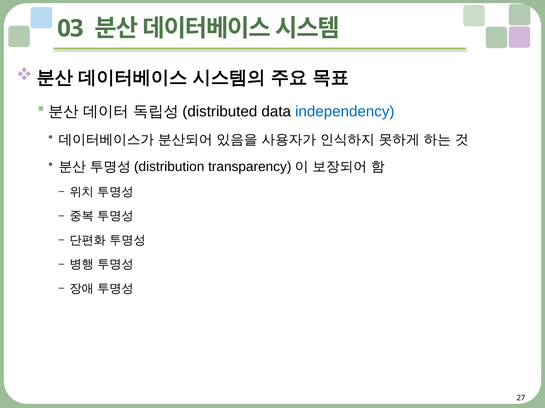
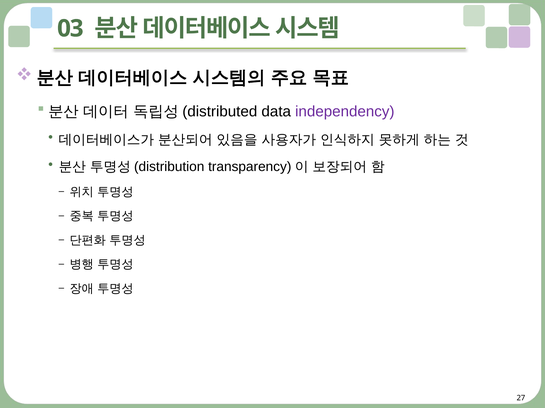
independency colour: blue -> purple (345, 112)
